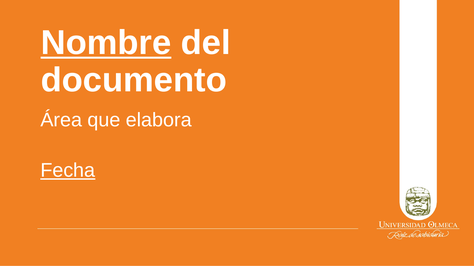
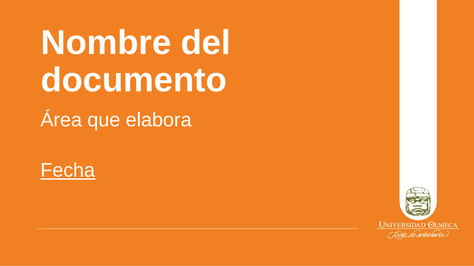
Nombre underline: present -> none (106, 43)
